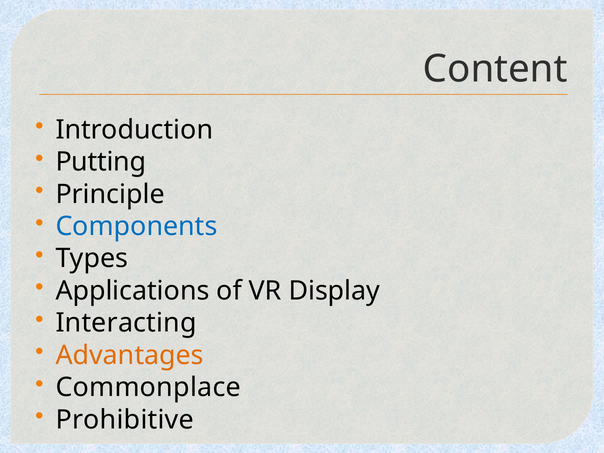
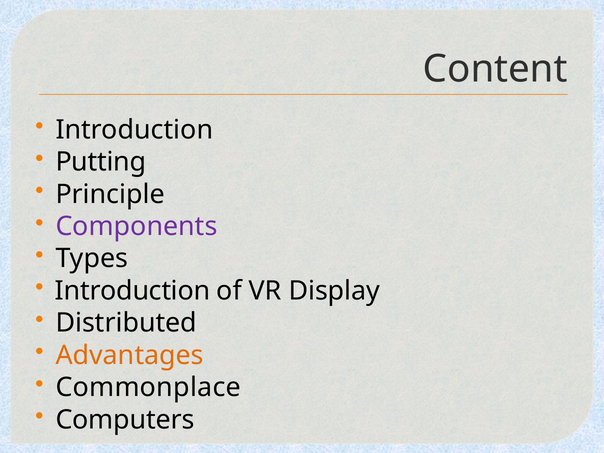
Components colour: blue -> purple (137, 226)
Applications: Applications -> Introduction (133, 291)
Interacting: Interacting -> Distributed (126, 323)
Prohibitive: Prohibitive -> Computers (125, 420)
